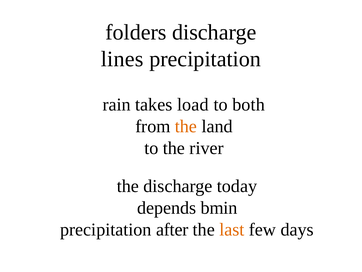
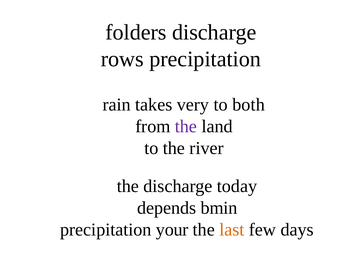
lines: lines -> rows (122, 59)
load: load -> very (193, 104)
the colour: orange -> purple (186, 126)
after: after -> your (172, 229)
